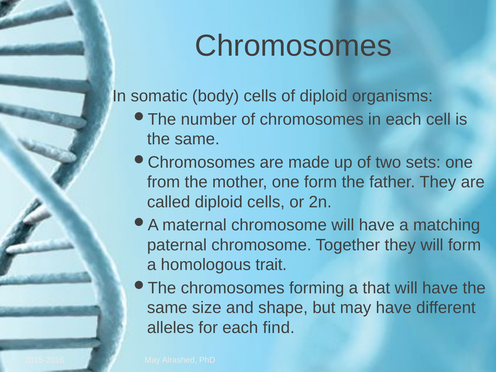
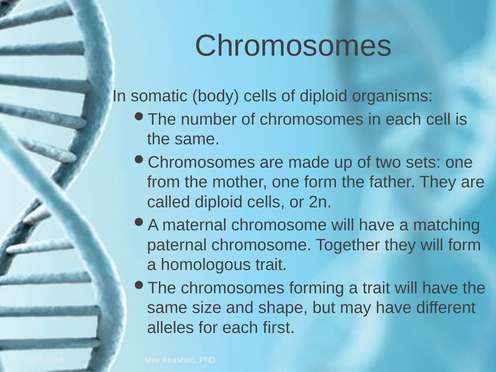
a that: that -> trait (376, 288)
find: find -> first (279, 328)
